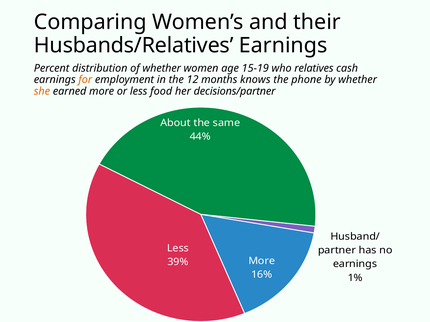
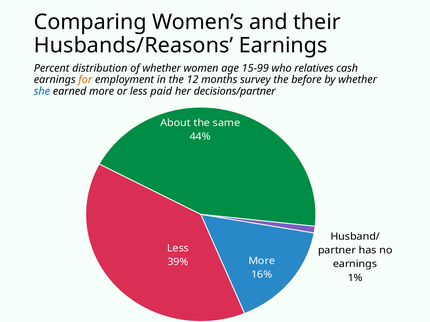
Husbands/Relatives: Husbands/Relatives -> Husbands/Reasons (134, 45)
15-19: 15-19 -> 15-99 (255, 68)
knows: knows -> survey (255, 80)
phone: phone -> before (306, 80)
she colour: orange -> blue (42, 91)
food: food -> paid (161, 91)
